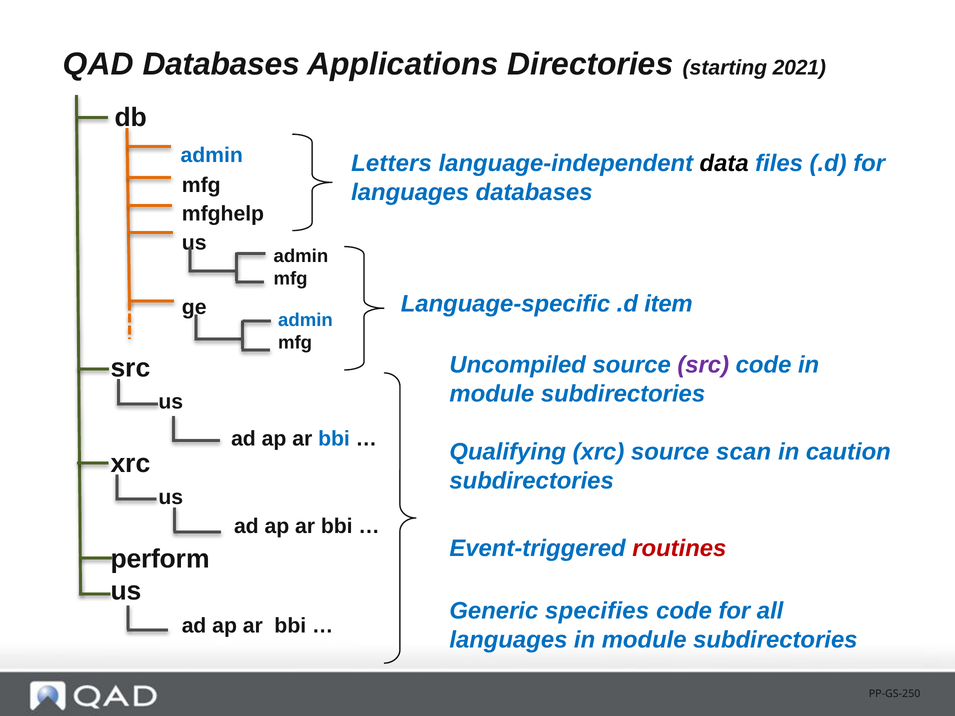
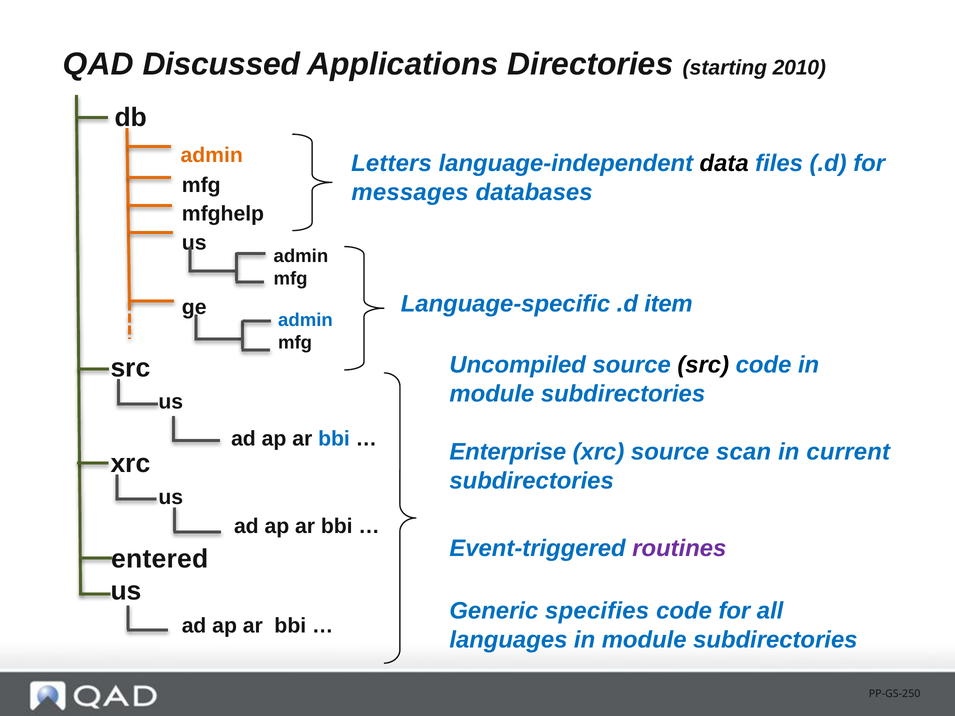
QAD Databases: Databases -> Discussed (221, 64)
2021: 2021 -> 2010 (799, 68)
admin colour: blue -> orange (212, 155)
languages: languages -> messages (410, 192)
src colour: purple -> black (703, 365)
Qualifying: Qualifying -> Enterprise (508, 452)
caution: caution -> current (848, 452)
routines colour: red -> purple (679, 549)
perform: perform -> entered (160, 559)
